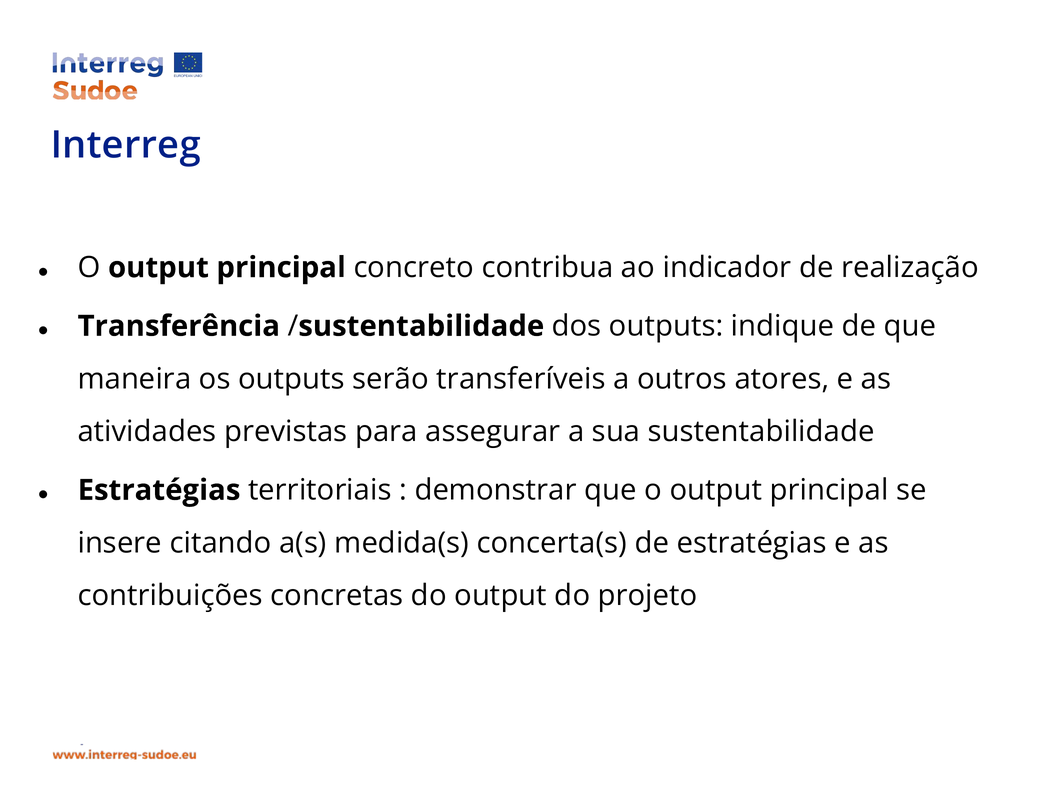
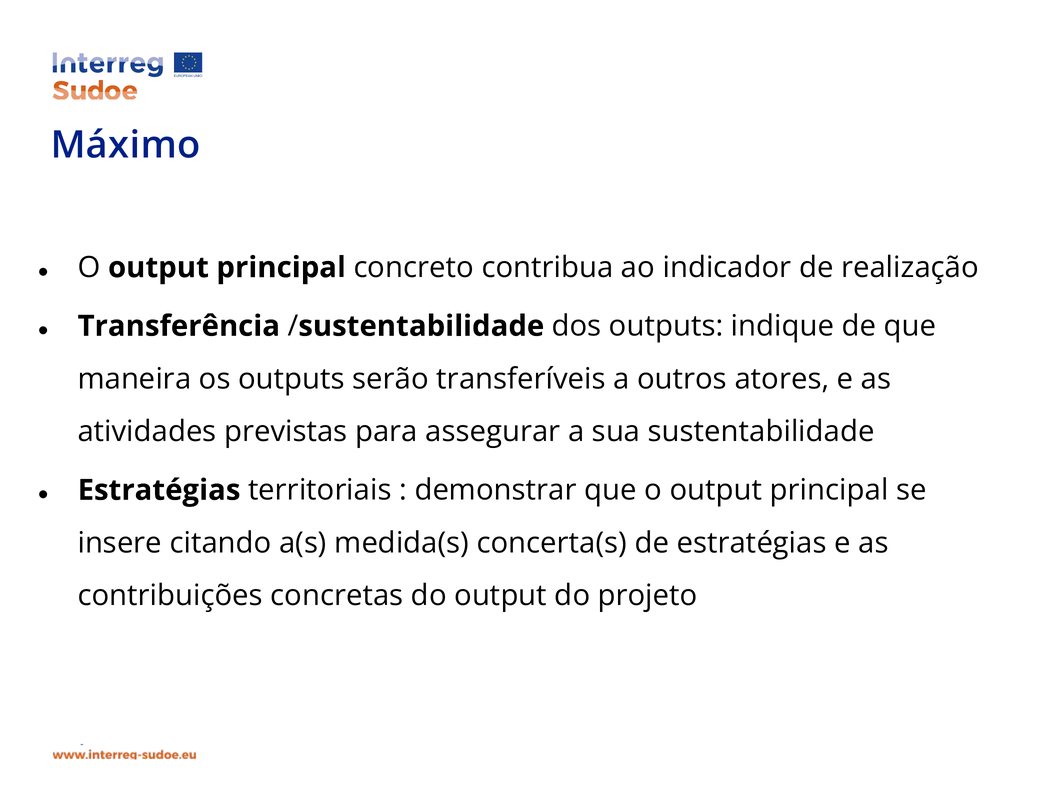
Interreg: Interreg -> Máximo (126, 145)
